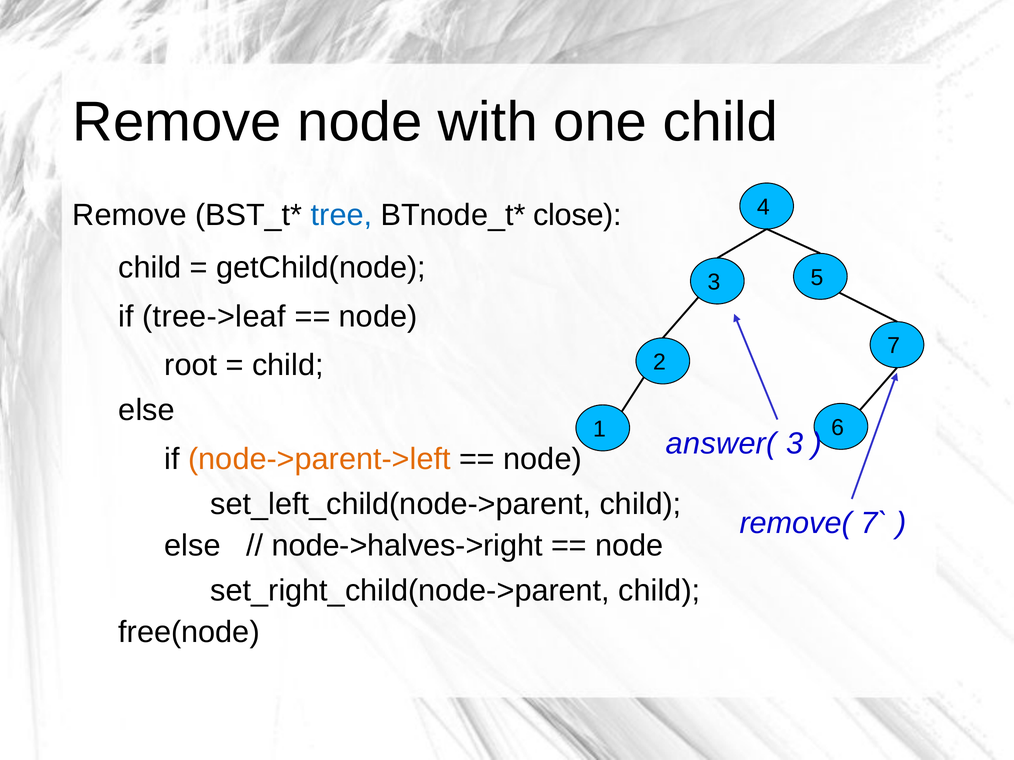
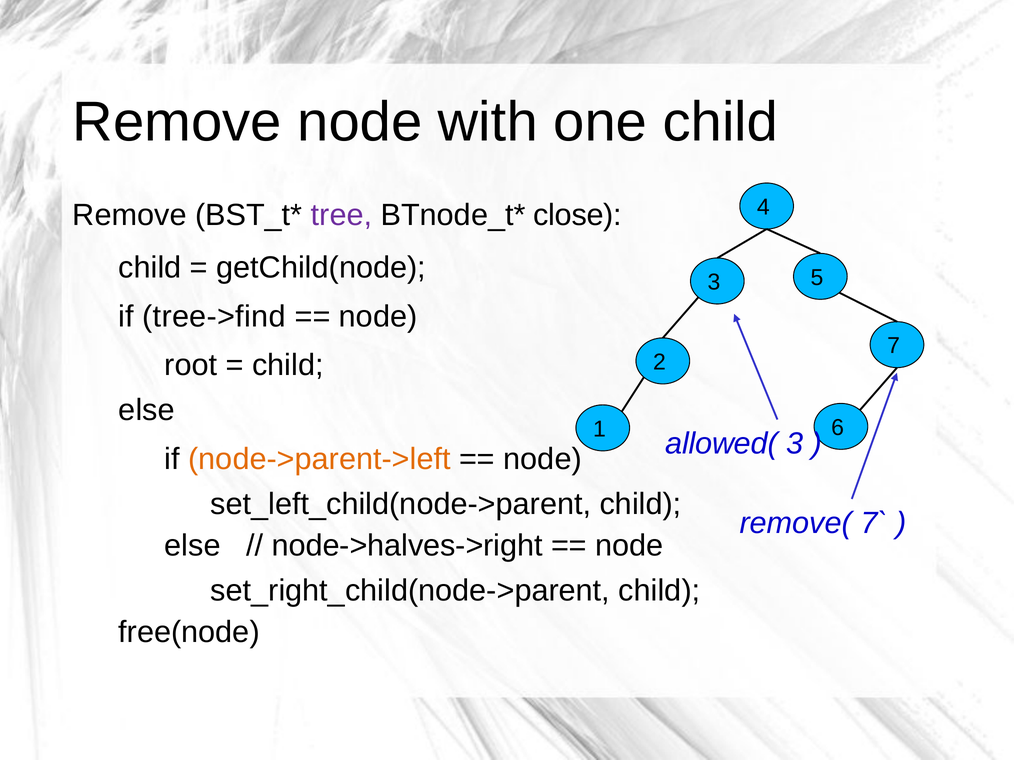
tree colour: blue -> purple (342, 215)
tree->leaf: tree->leaf -> tree->find (214, 317)
answer(: answer( -> allowed( (722, 444)
